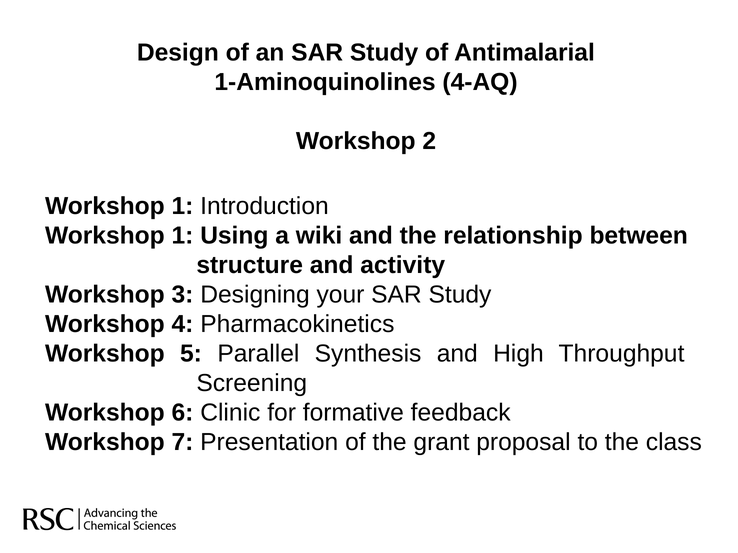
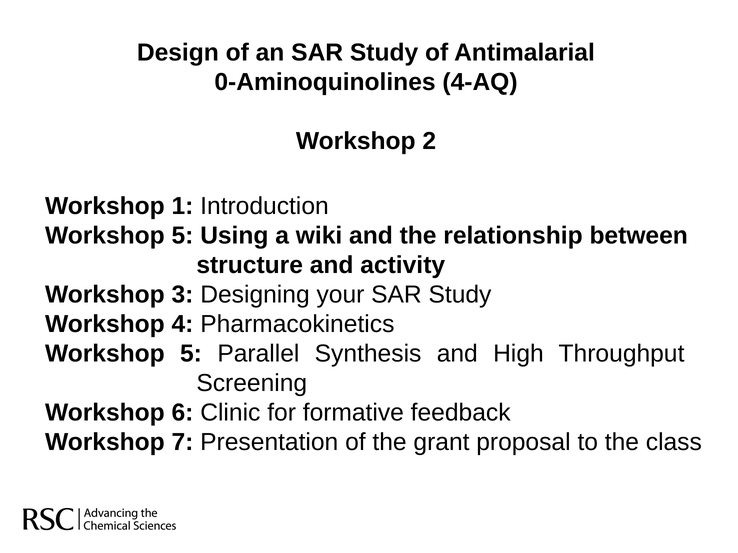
1-Aminoquinolines: 1-Aminoquinolines -> 0-Aminoquinolines (325, 82)
1: 1 -> 5 (182, 236)
